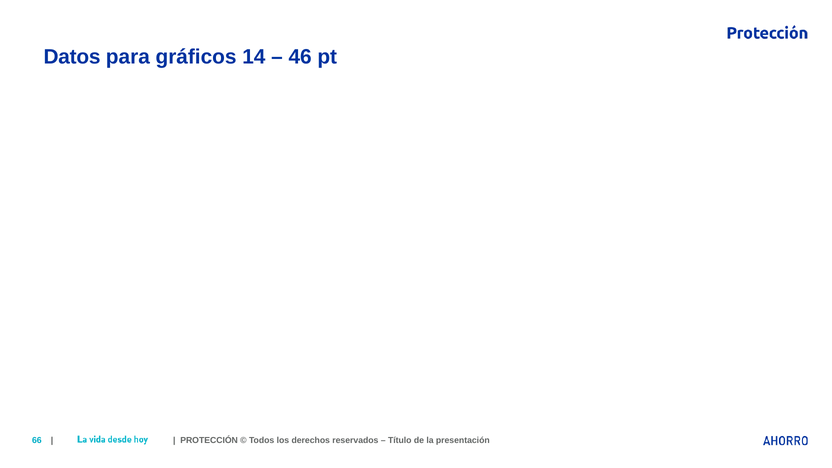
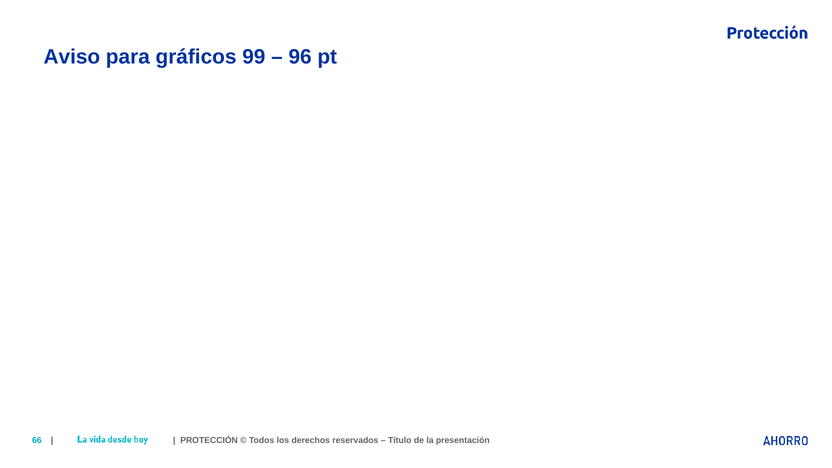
Datos: Datos -> Aviso (72, 57)
14: 14 -> 99 (254, 57)
46: 46 -> 96 (300, 57)
